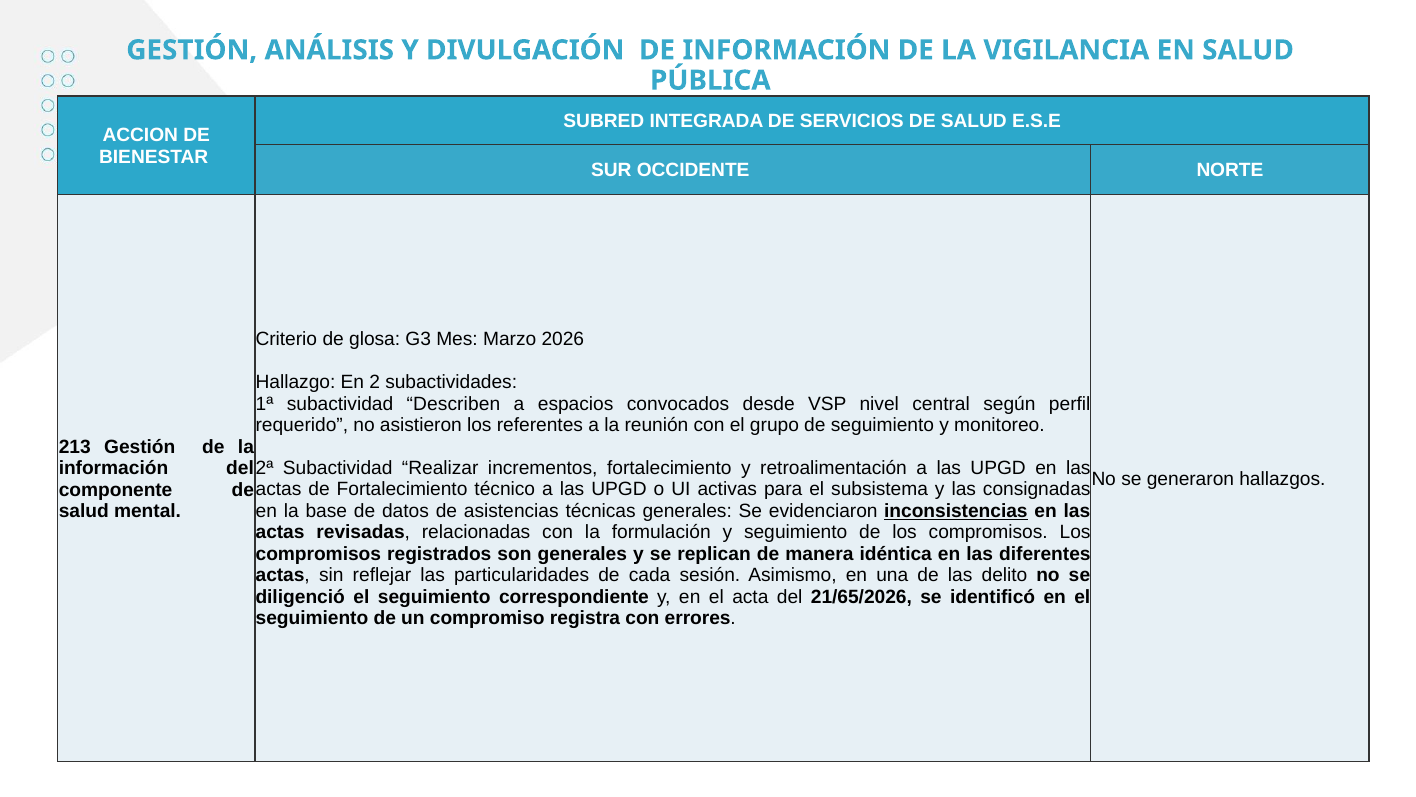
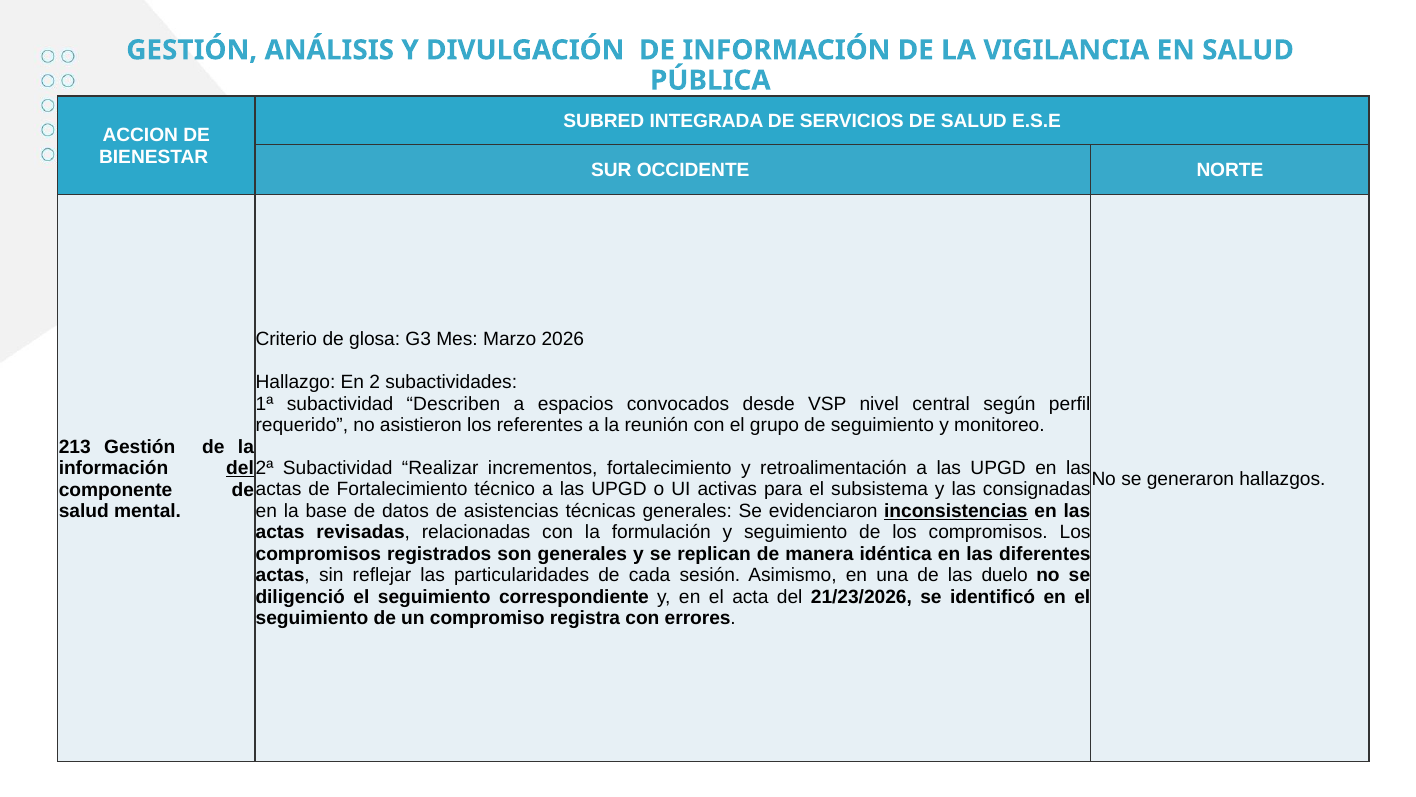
del underline: none -> present (240, 468)
delito: delito -> duelo (1005, 575)
21/65/2026: 21/65/2026 -> 21/23/2026 (861, 596)
